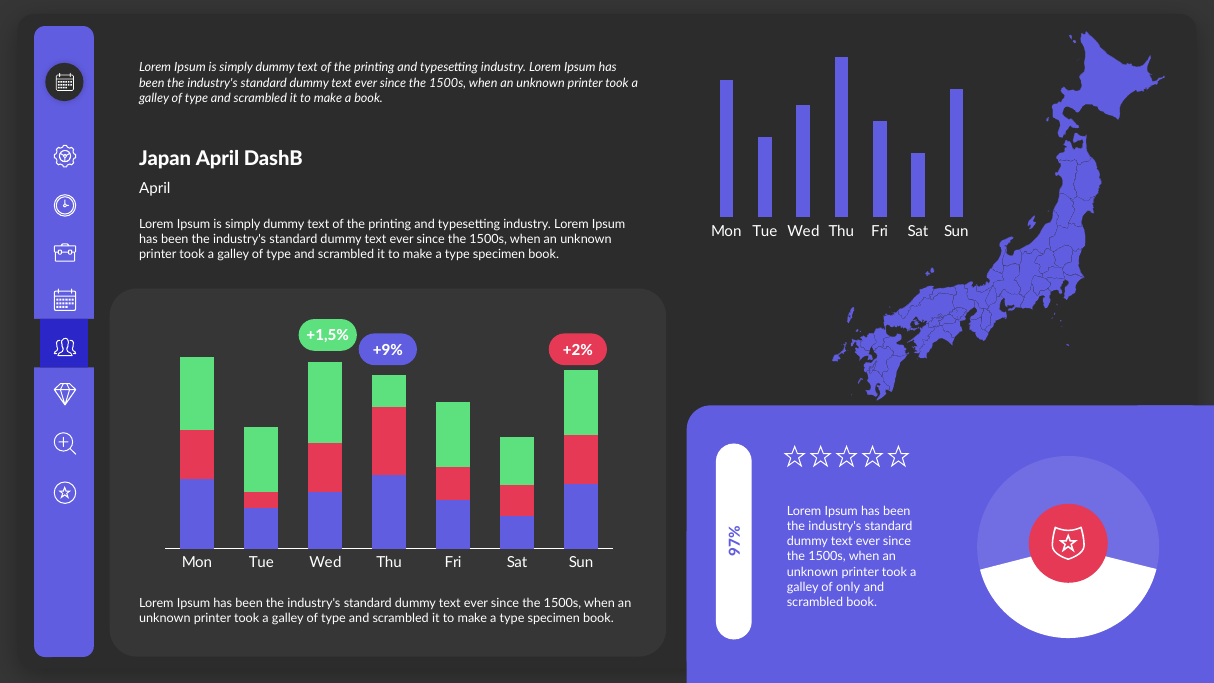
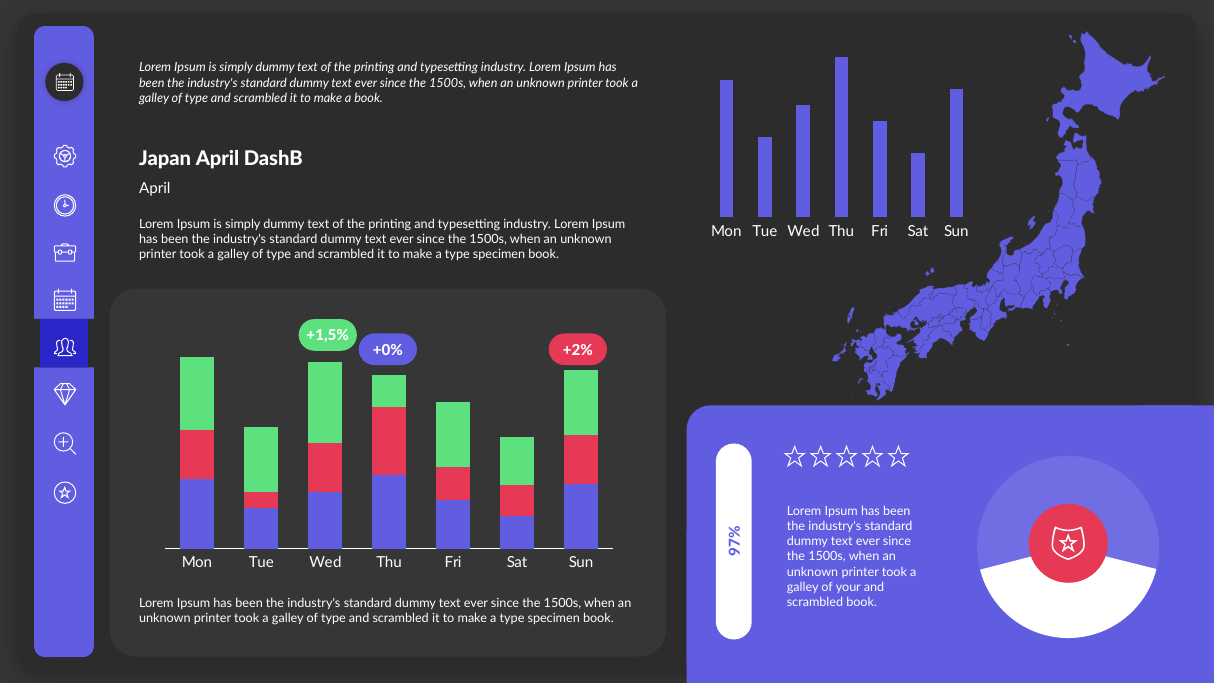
+9%: +9% -> +0% (388, 350)
only: only -> your (848, 587)
